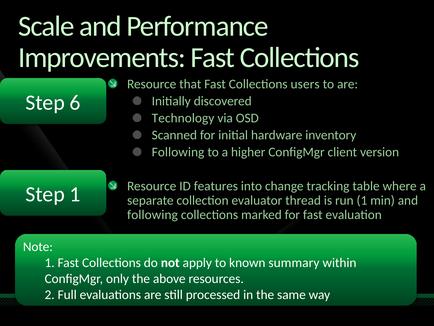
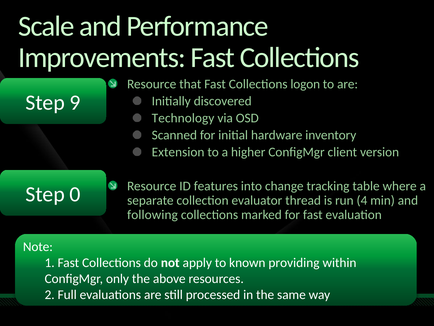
users: users -> logon (305, 84)
6: 6 -> 9 (75, 102)
Following: Following -> Extension (178, 152)
Step 1: 1 -> 0 (75, 194)
run 1: 1 -> 4 (362, 200)
summary: summary -> providing (294, 262)
